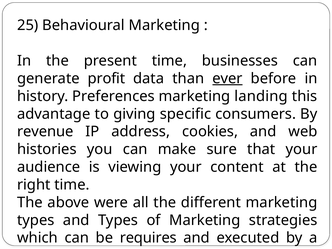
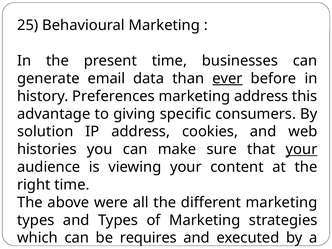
profit: profit -> email (106, 78)
marketing landing: landing -> address (261, 96)
revenue: revenue -> solution (45, 132)
your underline: none -> present (302, 149)
